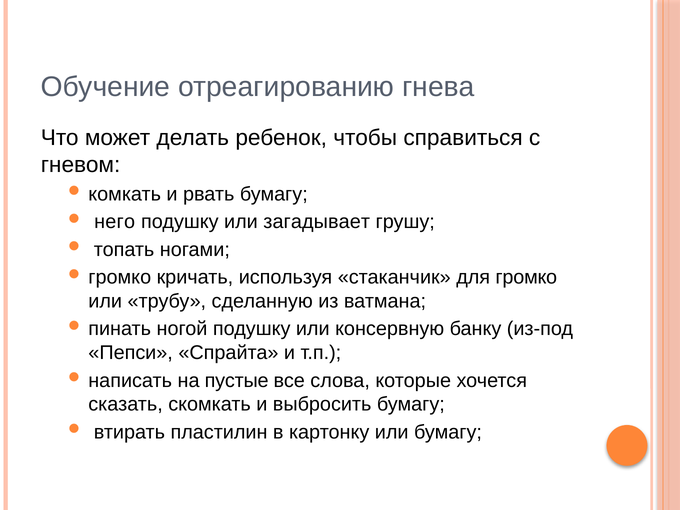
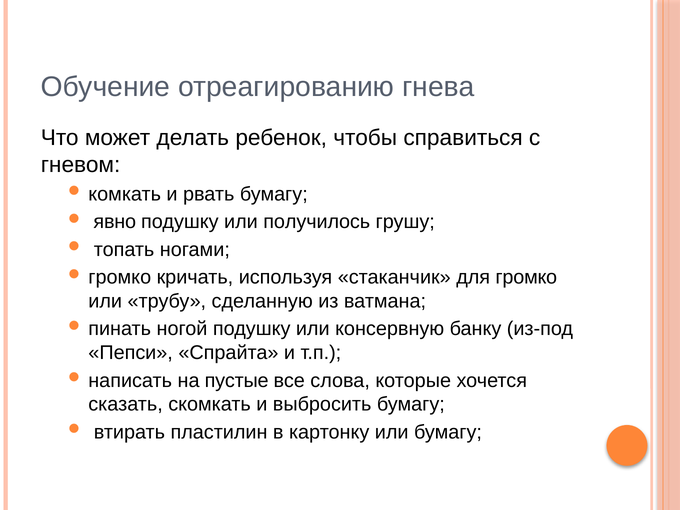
него: него -> явно (115, 222)
загадывает: загадывает -> получилось (317, 222)
